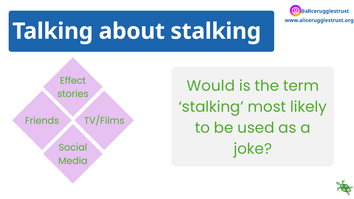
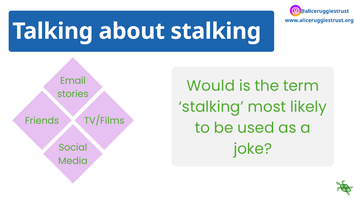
Effect: Effect -> Email (73, 81)
